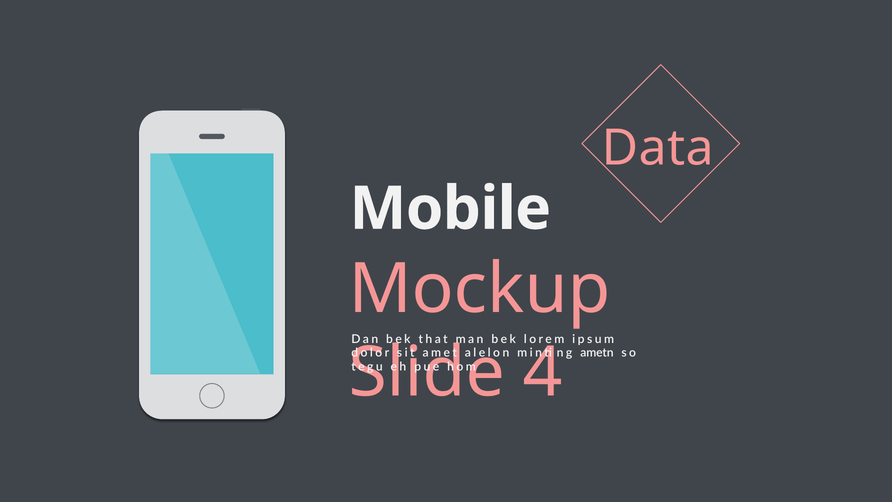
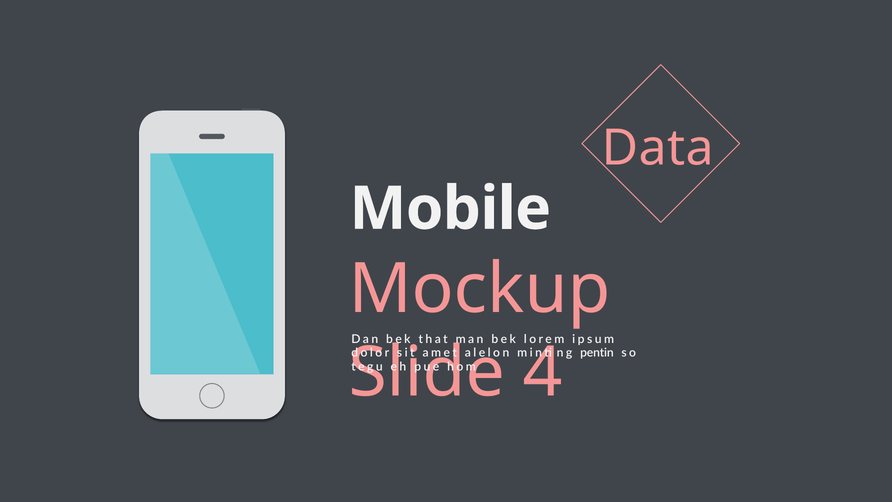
ametn: ametn -> pentin (597, 353)
